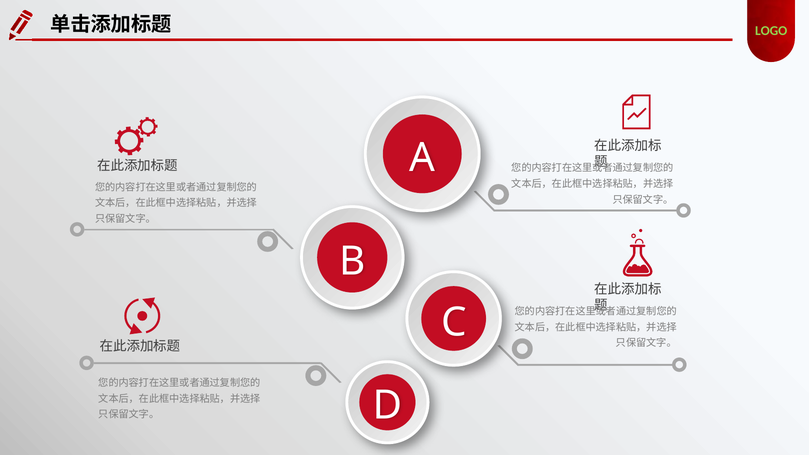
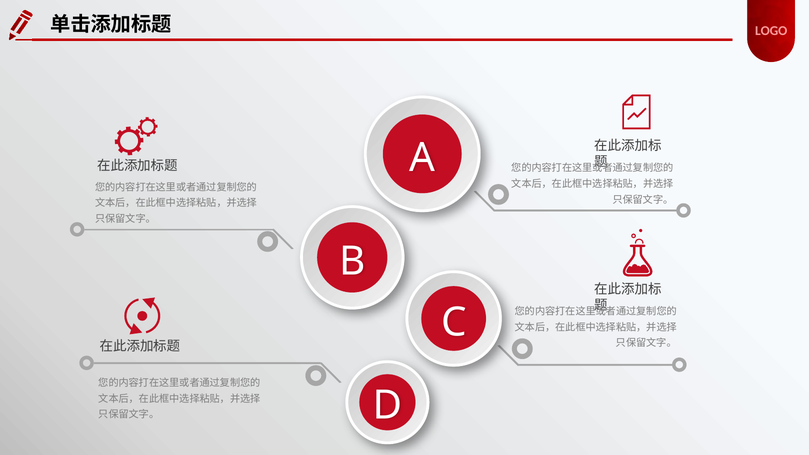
LOGO colour: light green -> pink (771, 31)
